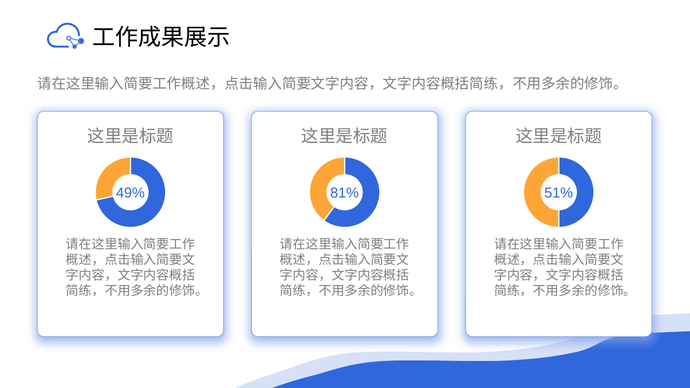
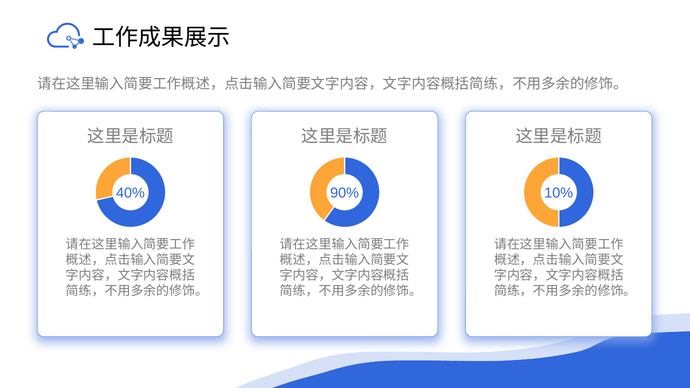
49%: 49% -> 40% (130, 193)
81%: 81% -> 90% (345, 193)
51%: 51% -> 10% (559, 193)
